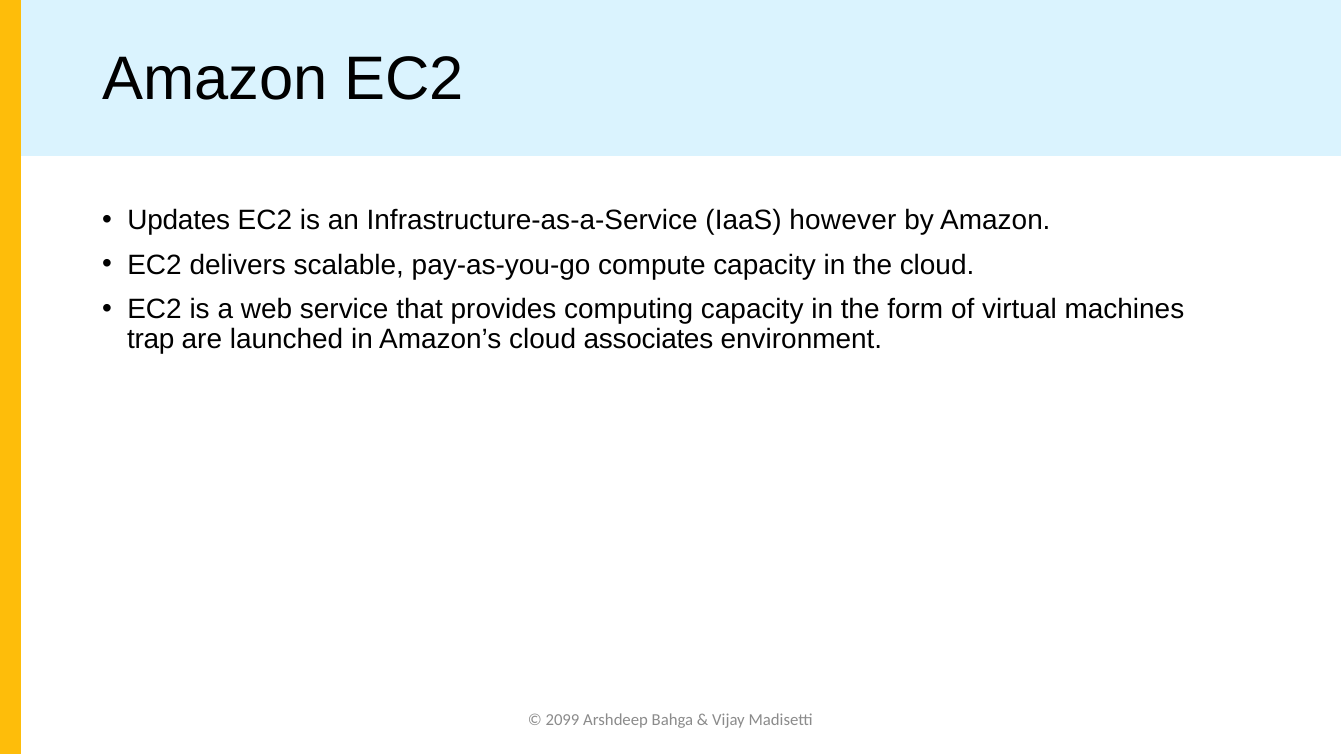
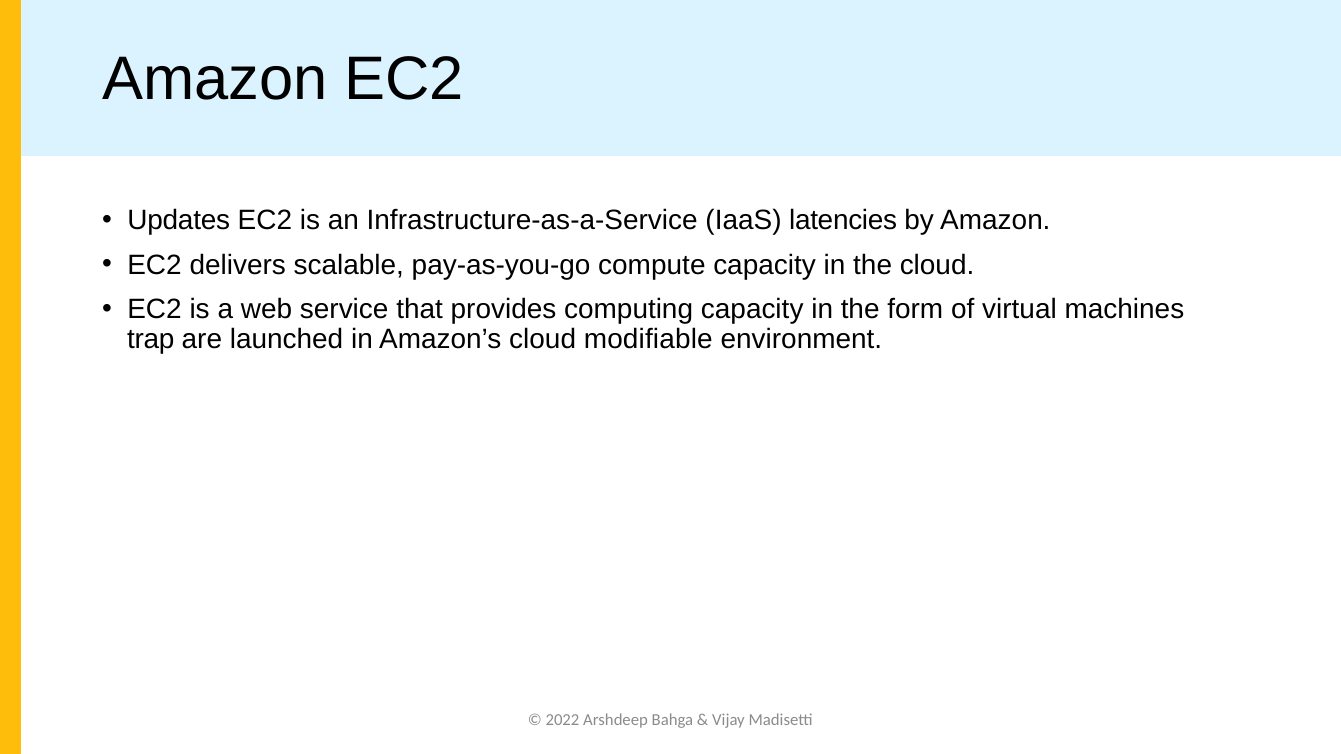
however: however -> latencies (843, 221)
associates: associates -> modifiable (648, 339)
2099: 2099 -> 2022 (562, 720)
